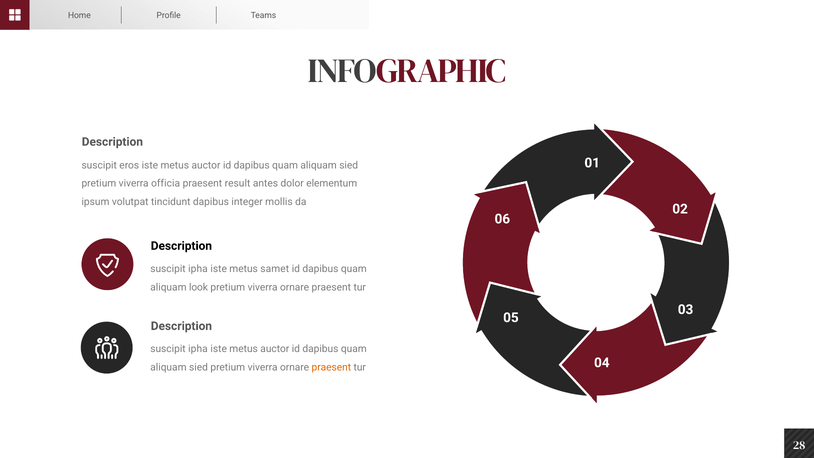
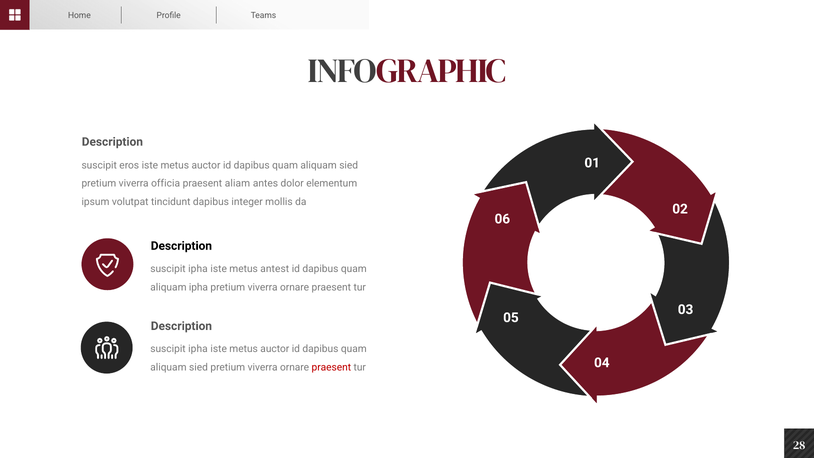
result: result -> aliam (237, 183)
samet: samet -> antest (275, 269)
aliquam look: look -> ipha (198, 287)
praesent colour: orange -> red (331, 367)
